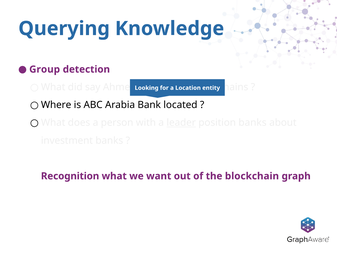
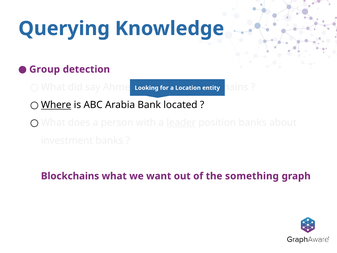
Where underline: none -> present (56, 105)
Recognition: Recognition -> Blockchains (70, 176)
blockchain: blockchain -> something (252, 176)
